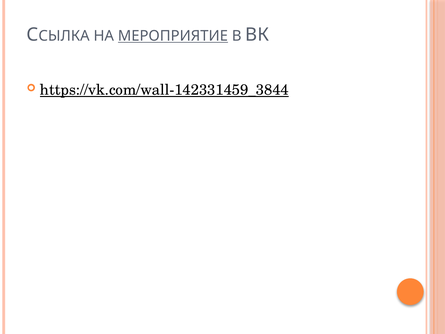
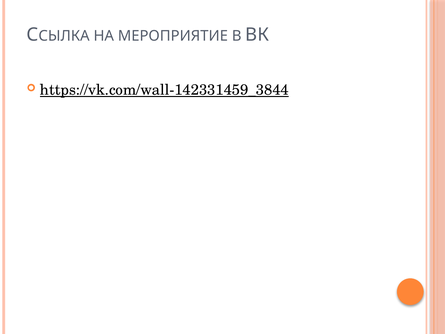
МЕРОПРИЯТИЕ underline: present -> none (173, 36)
